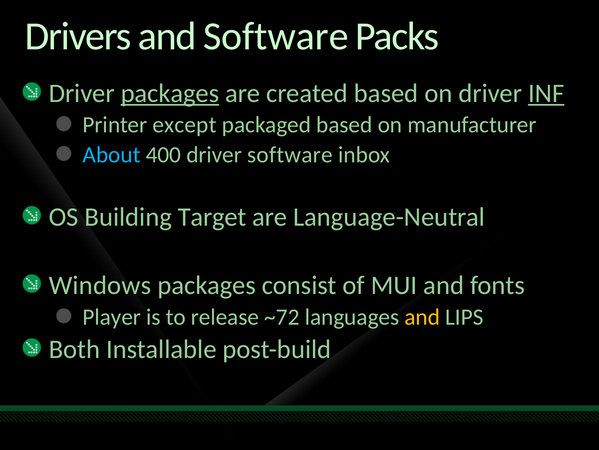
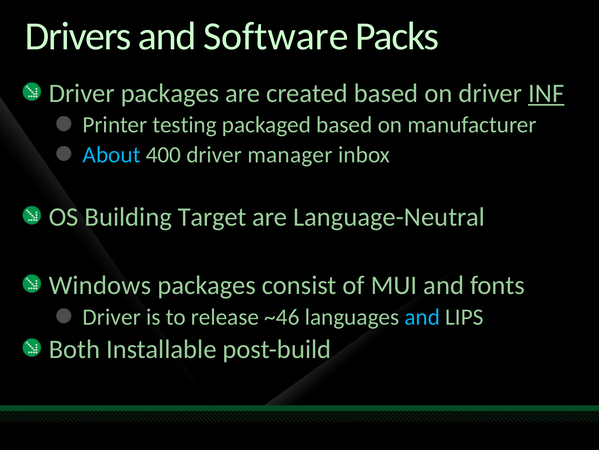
packages underline: present -> none (170, 93)
except: except -> testing (185, 125)
driver software: software -> manager (290, 155)
Player: Player -> Driver (112, 317)
~72: ~72 -> ~46 (282, 317)
and colour: yellow -> light blue (422, 317)
